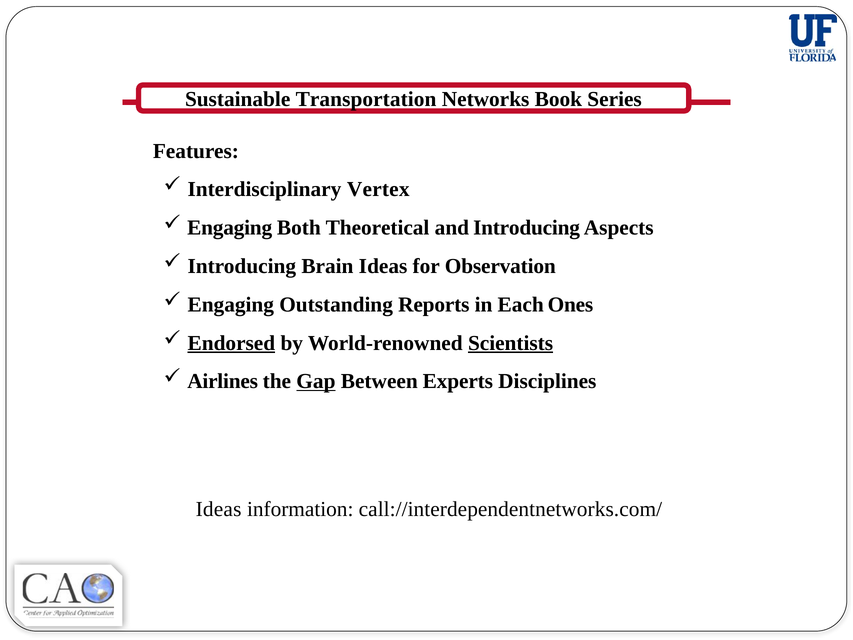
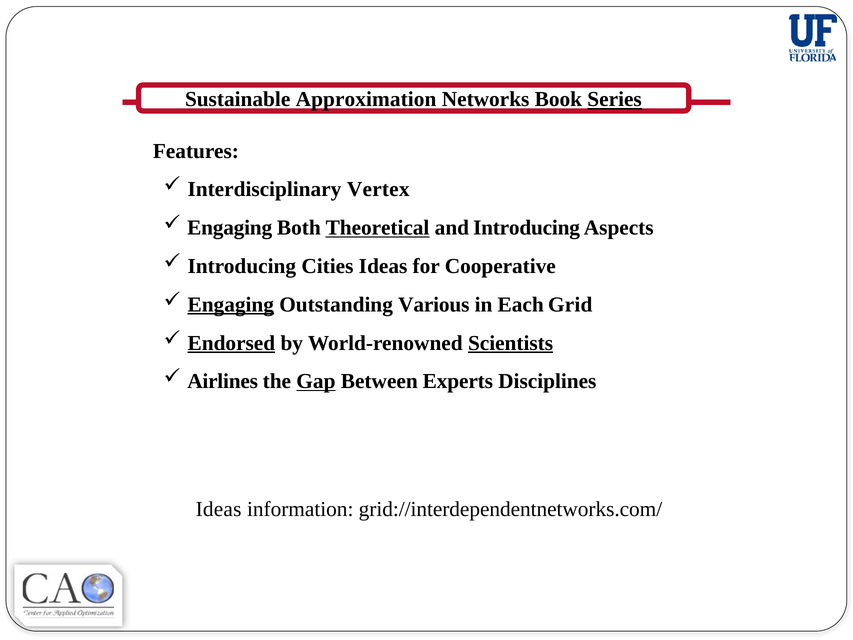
Transportation: Transportation -> Approximation (366, 99)
Series underline: none -> present (615, 99)
Theoretical underline: none -> present (378, 228)
Brain: Brain -> Cities (327, 266)
Observation: Observation -> Cooperative (500, 266)
Engaging underline: none -> present (231, 304)
Reports: Reports -> Various (434, 304)
Ones: Ones -> Grid (570, 304)
call://interdependentnetworks.com/: call://interdependentnetworks.com/ -> grid://interdependentnetworks.com/ (510, 509)
